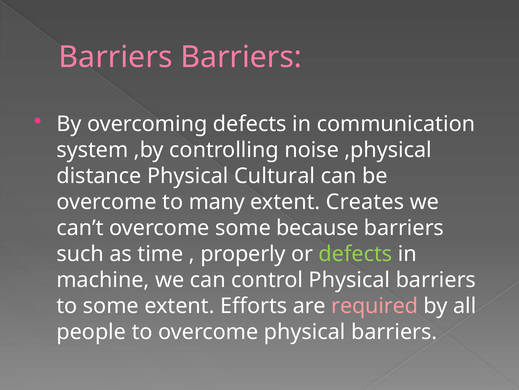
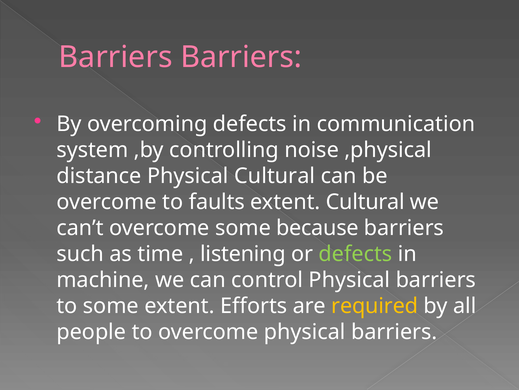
many: many -> faults (217, 202)
extent Creates: Creates -> Cultural (365, 202)
properly: properly -> listening (243, 254)
required colour: pink -> yellow (375, 306)
